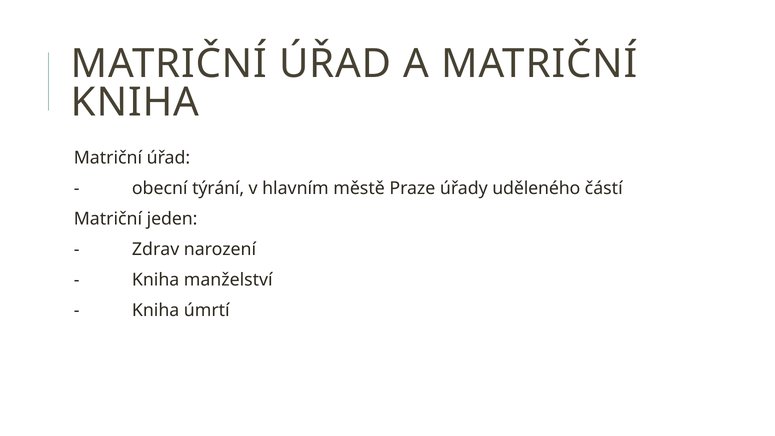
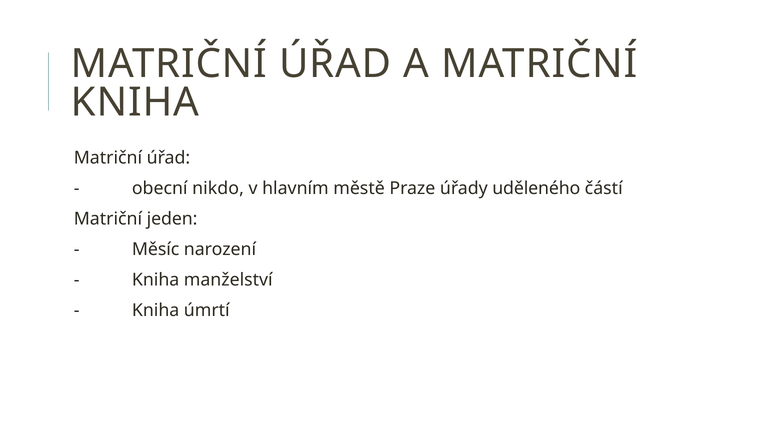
týrání: týrání -> nikdo (218, 188)
Zdrav: Zdrav -> Měsíc (156, 249)
